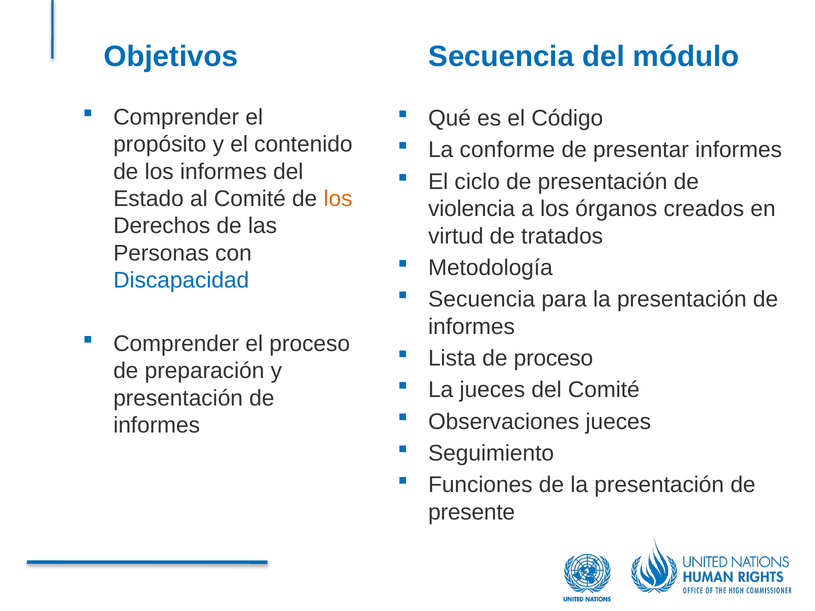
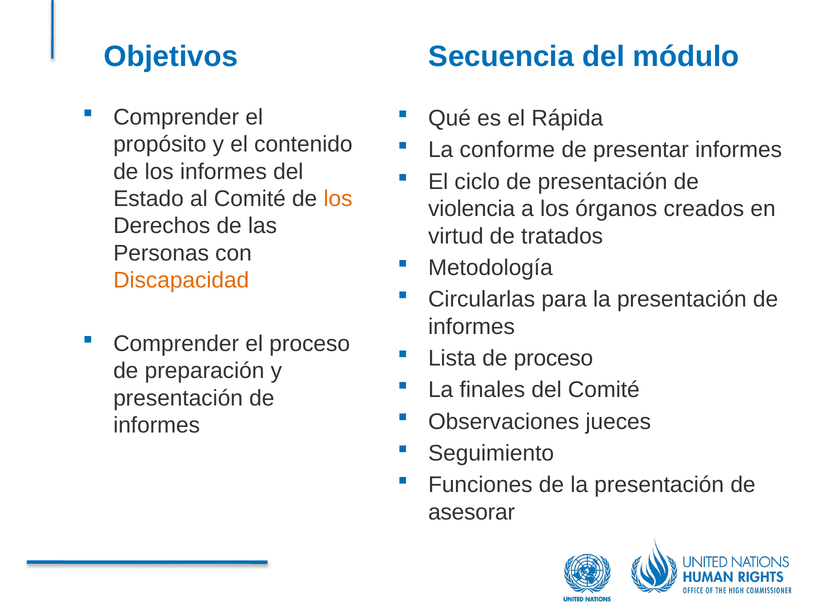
Código: Código -> Rápida (567, 118)
Discapacidad colour: blue -> orange (181, 280)
Secuencia: Secuencia -> Circularlas (482, 300)
La jueces: jueces -> finales (492, 390)
presente: presente -> asesorar (472, 512)
